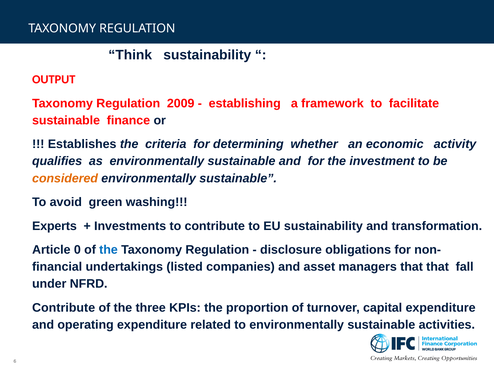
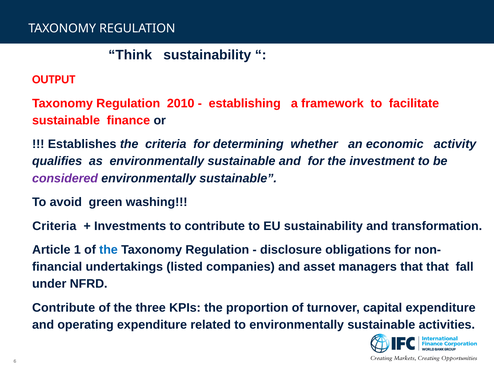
2009: 2009 -> 2010 (181, 103)
considered colour: orange -> purple (65, 179)
Experts: Experts -> Criteria (54, 226)
0: 0 -> 1 (77, 250)
